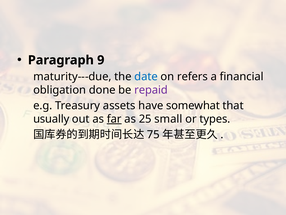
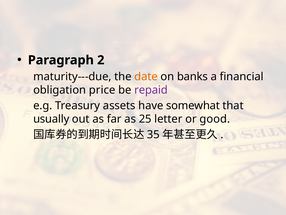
9: 9 -> 2 (101, 60)
date colour: blue -> orange (146, 76)
refers: refers -> banks (192, 76)
done: done -> price (102, 90)
far underline: present -> none (114, 119)
small: small -> letter (168, 119)
types: types -> good (215, 119)
75: 75 -> 35 (153, 134)
